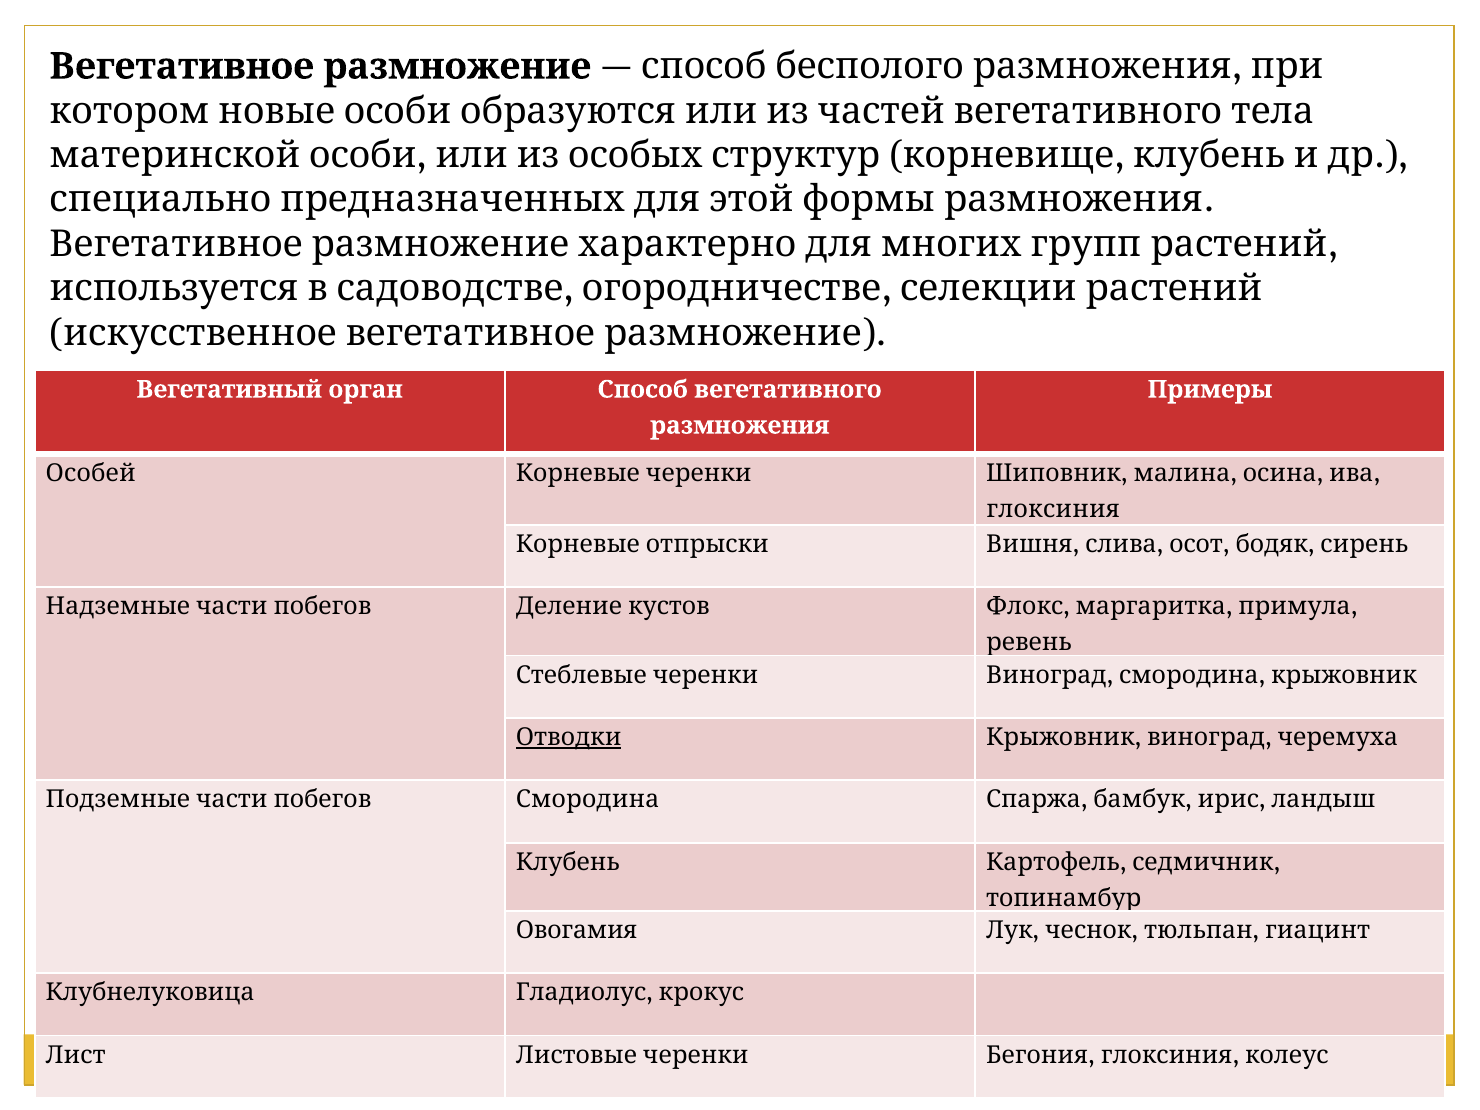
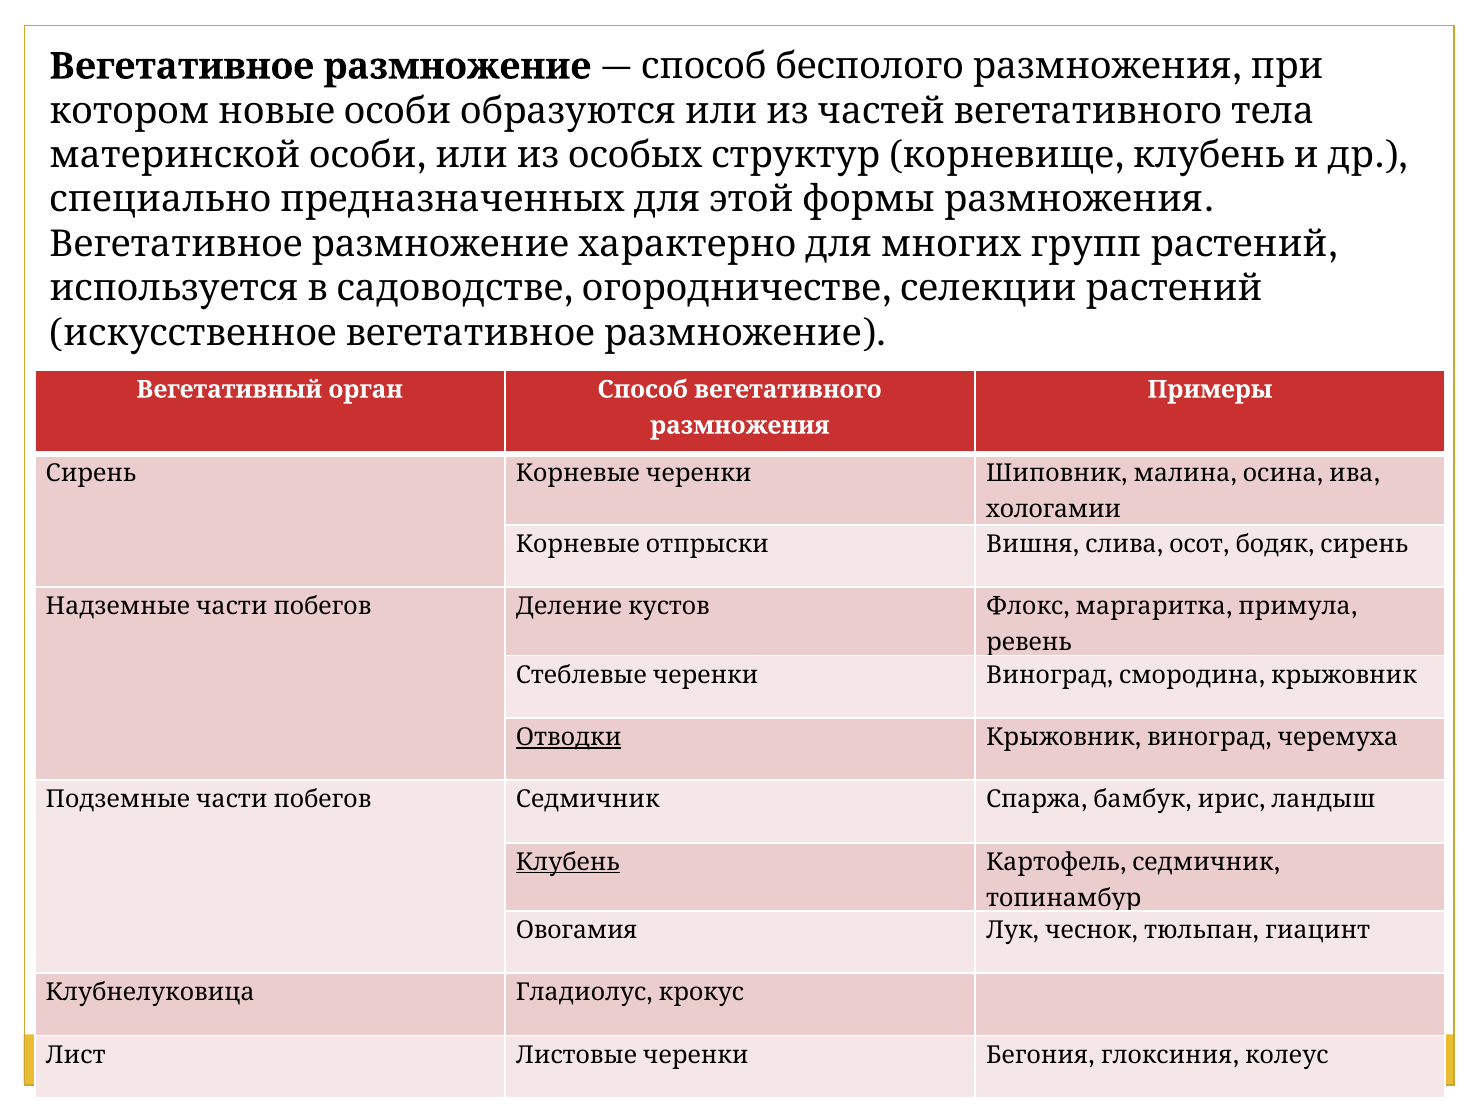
Особей: Особей -> Сирень (91, 474)
глоксиния: глоксиния -> хологамии (1053, 510)
Смородина: Смородина -> Седмичник (588, 800)
Клубень underline: none -> present (568, 862)
